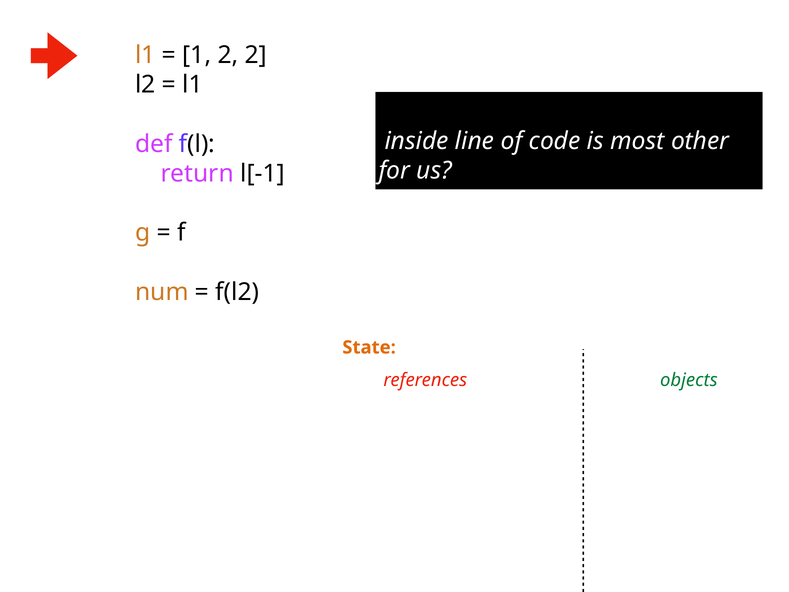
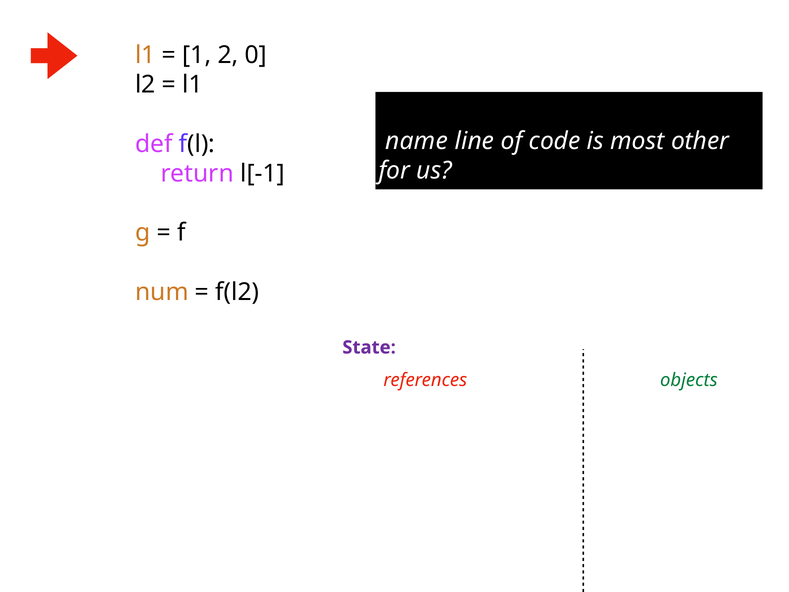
2 2: 2 -> 0 (256, 55)
inside: inside -> name (416, 141)
State colour: orange -> purple (369, 347)
